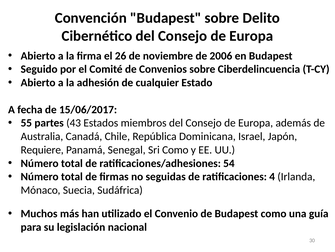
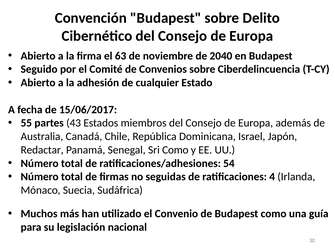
26: 26 -> 63 (121, 56)
2006: 2006 -> 2040 (221, 56)
Requiere: Requiere -> Redactar (42, 149)
